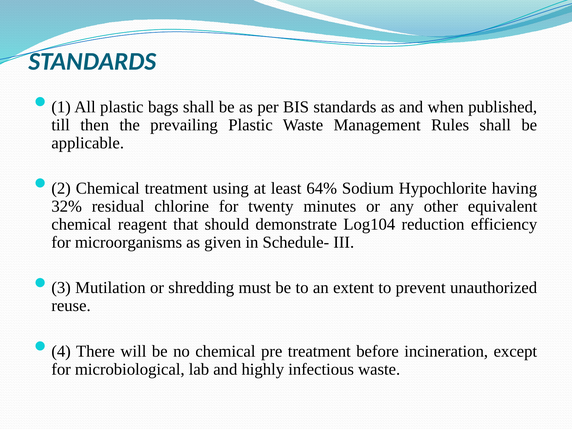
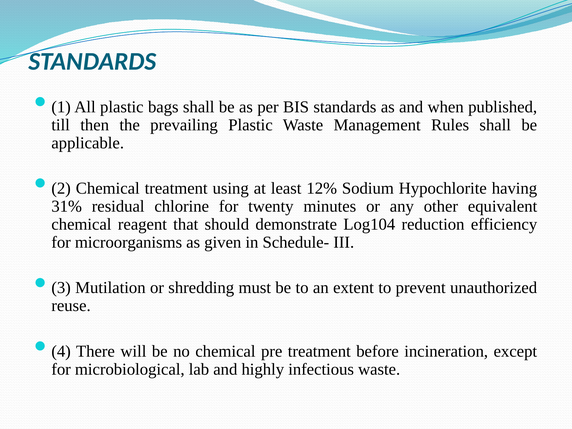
64%: 64% -> 12% (322, 188)
32%: 32% -> 31% (67, 206)
